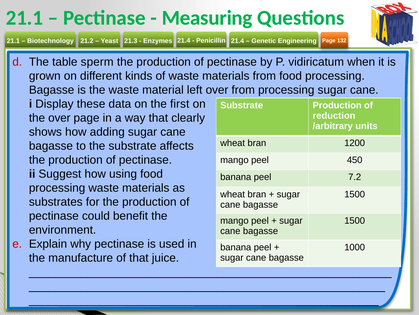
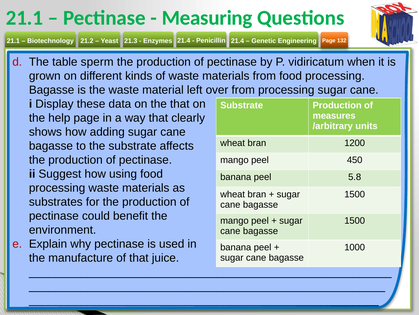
the first: first -> that (180, 104)
reduction: reduction -> measures (334, 115)
the over: over -> help (59, 118)
7.2: 7.2 -> 5.8 (355, 177)
